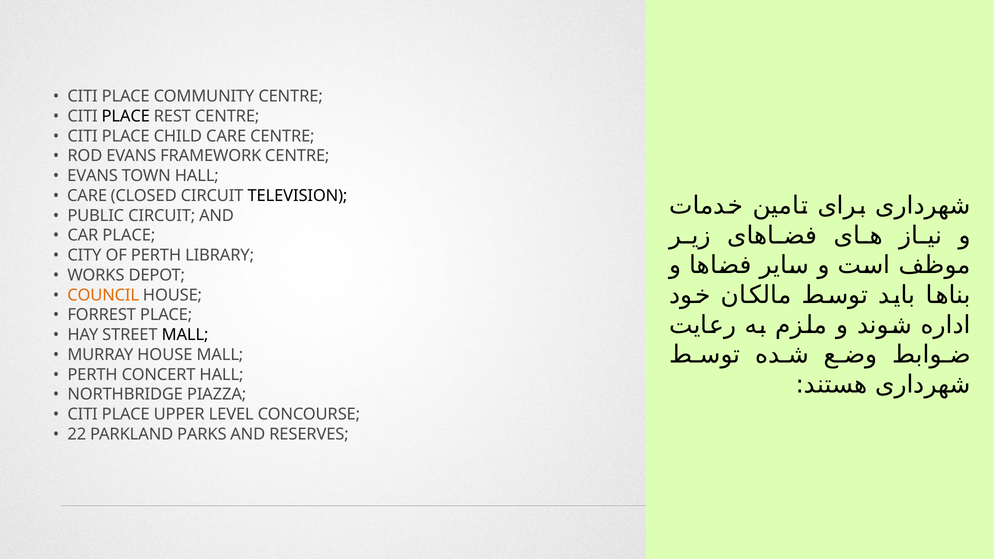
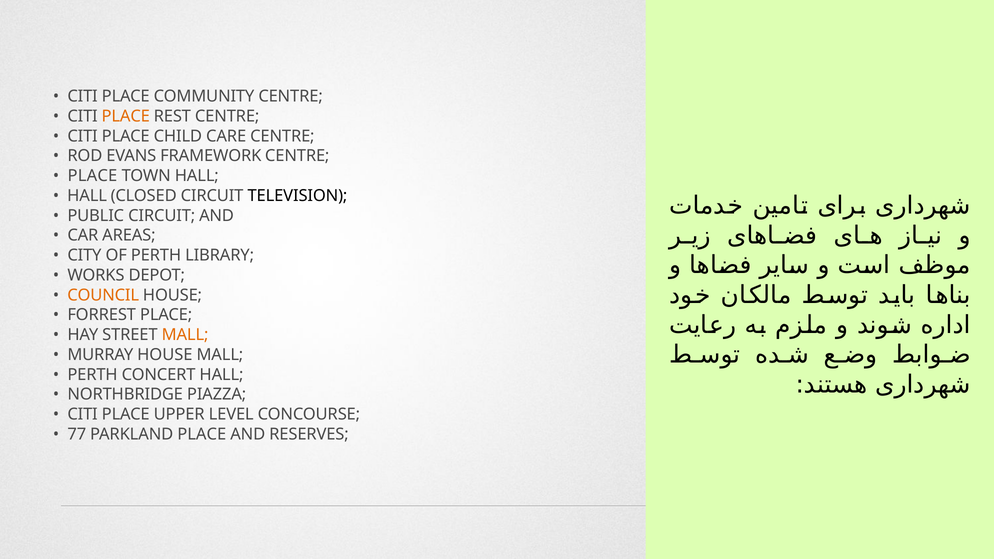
PLACE colour: black -> orange (126, 116)
EVANS: EVANS -> PLACE (92, 176)
CARE: CARE -> HALL (87, 196)
CAR PLACE: PLACE -> AREAS (129, 235)
MALL colour: black -> orange (185, 335)
22: 22 -> 77 (77, 434)
PARKLAND PARKS: PARKS -> PLACE (202, 434)
